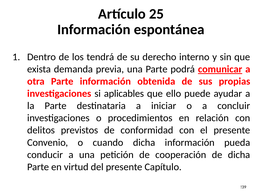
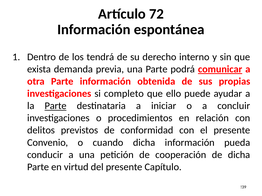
25: 25 -> 72 (156, 14)
aplicables: aplicables -> completo (124, 94)
Parte underline: none -> present (56, 106)
